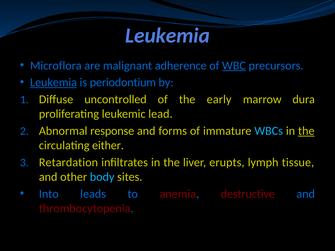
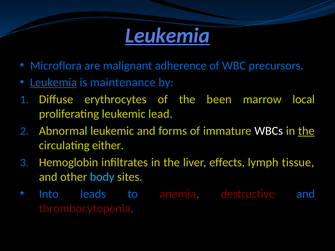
Leukemia underline: none -> present (168, 35)
WBC underline: present -> none (234, 66)
periodontium: periodontium -> maintenance (123, 83)
uncontrolled: uncontrolled -> erythrocytes (115, 100)
early: early -> been (219, 100)
dura: dura -> local (304, 100)
Abnormal response: response -> leukemic (112, 131)
WBCs colour: light blue -> white (269, 131)
Retardation: Retardation -> Hemoglobin (69, 163)
erupts: erupts -> effects (227, 163)
